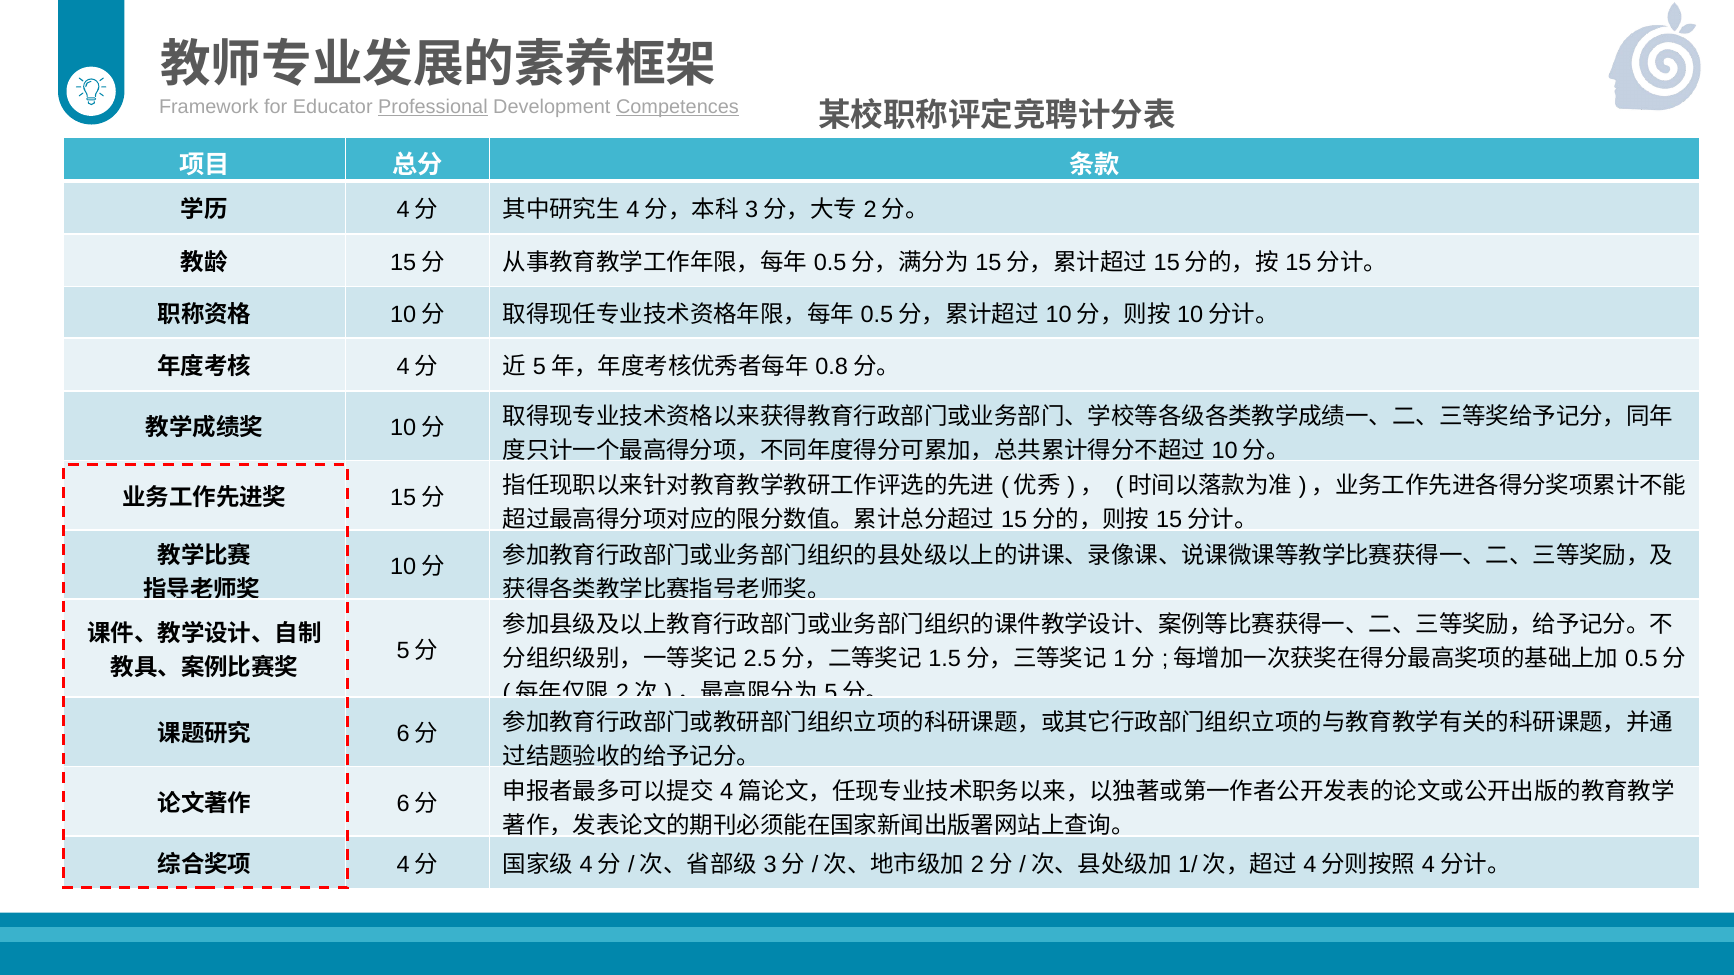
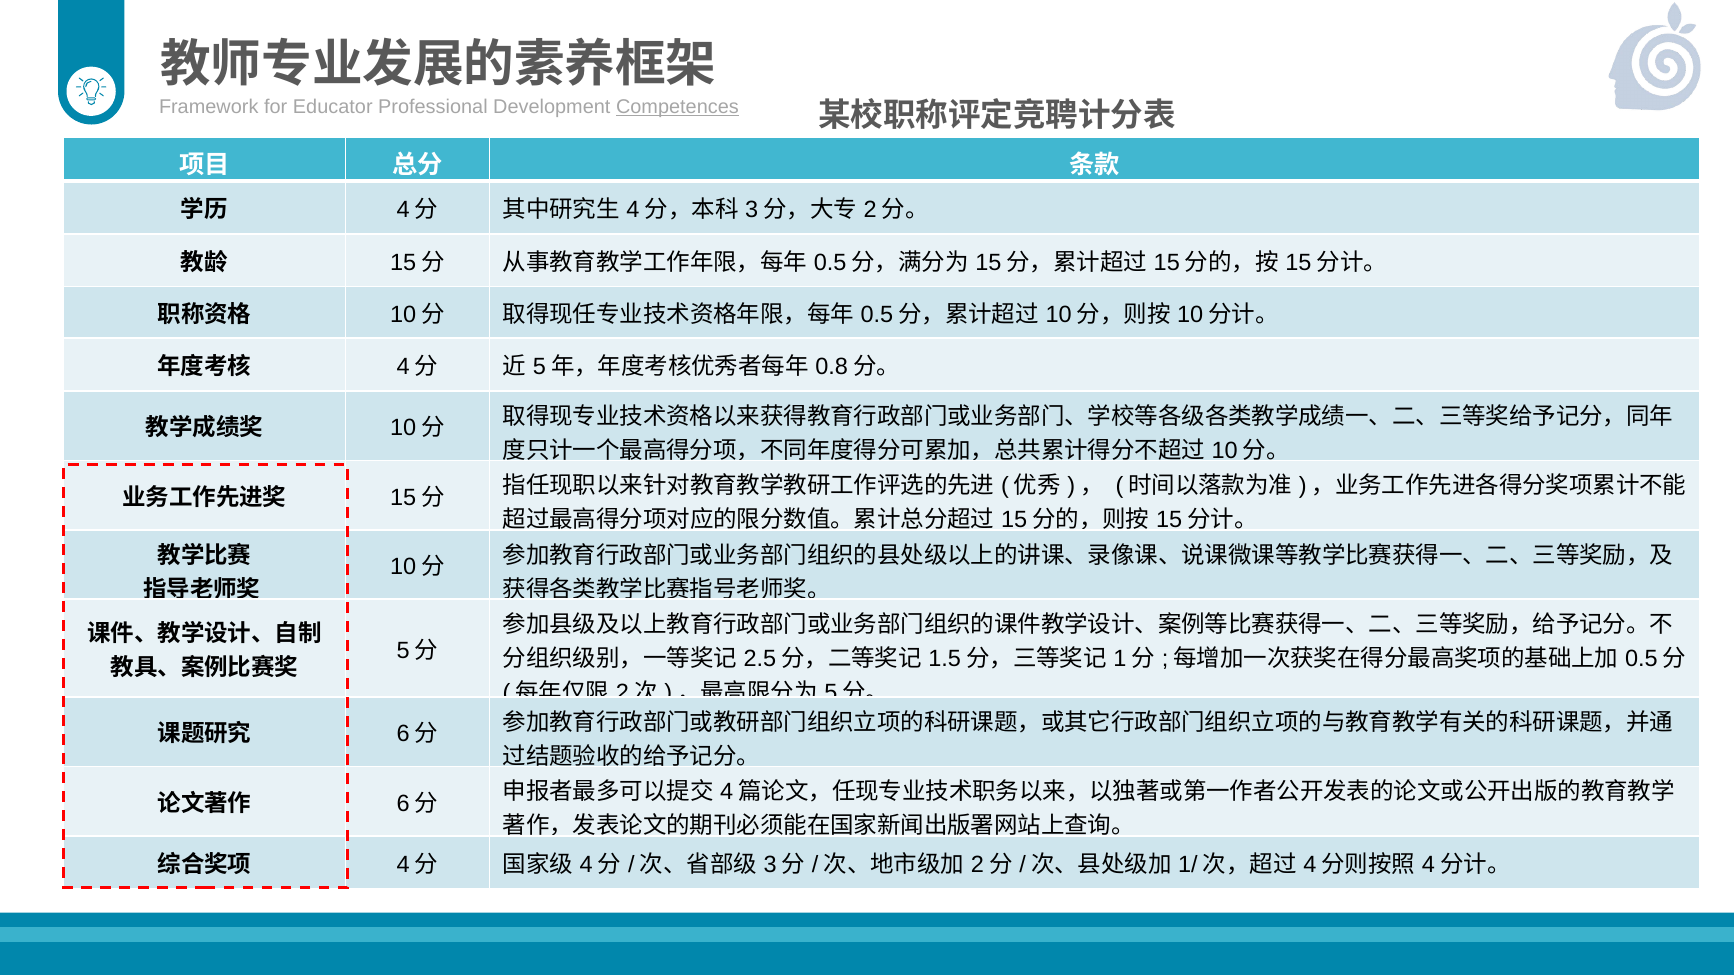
Professional underline: present -> none (433, 107)
